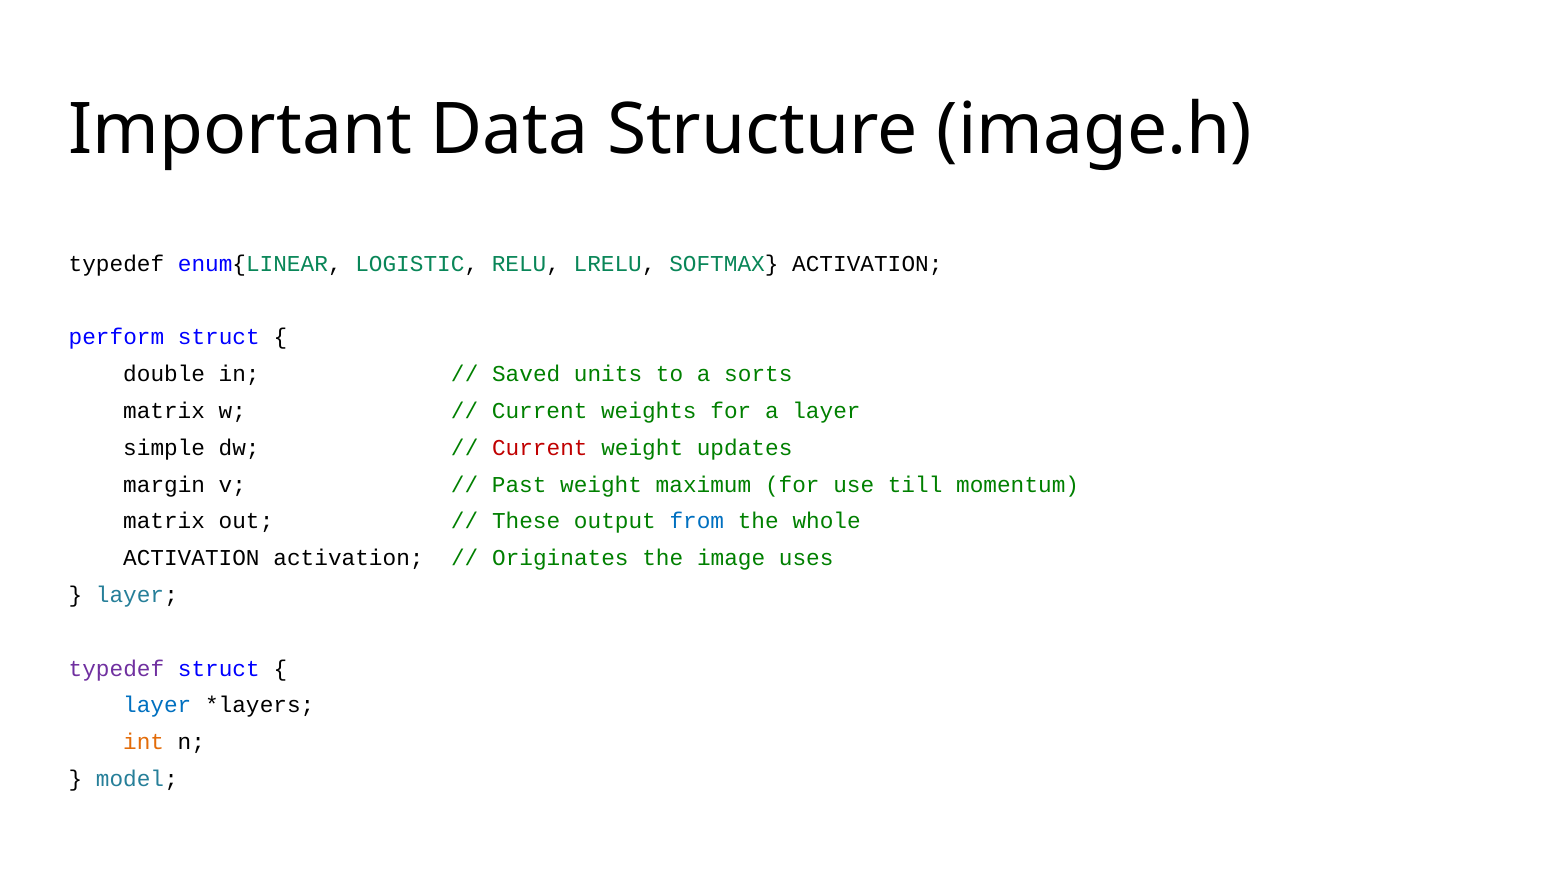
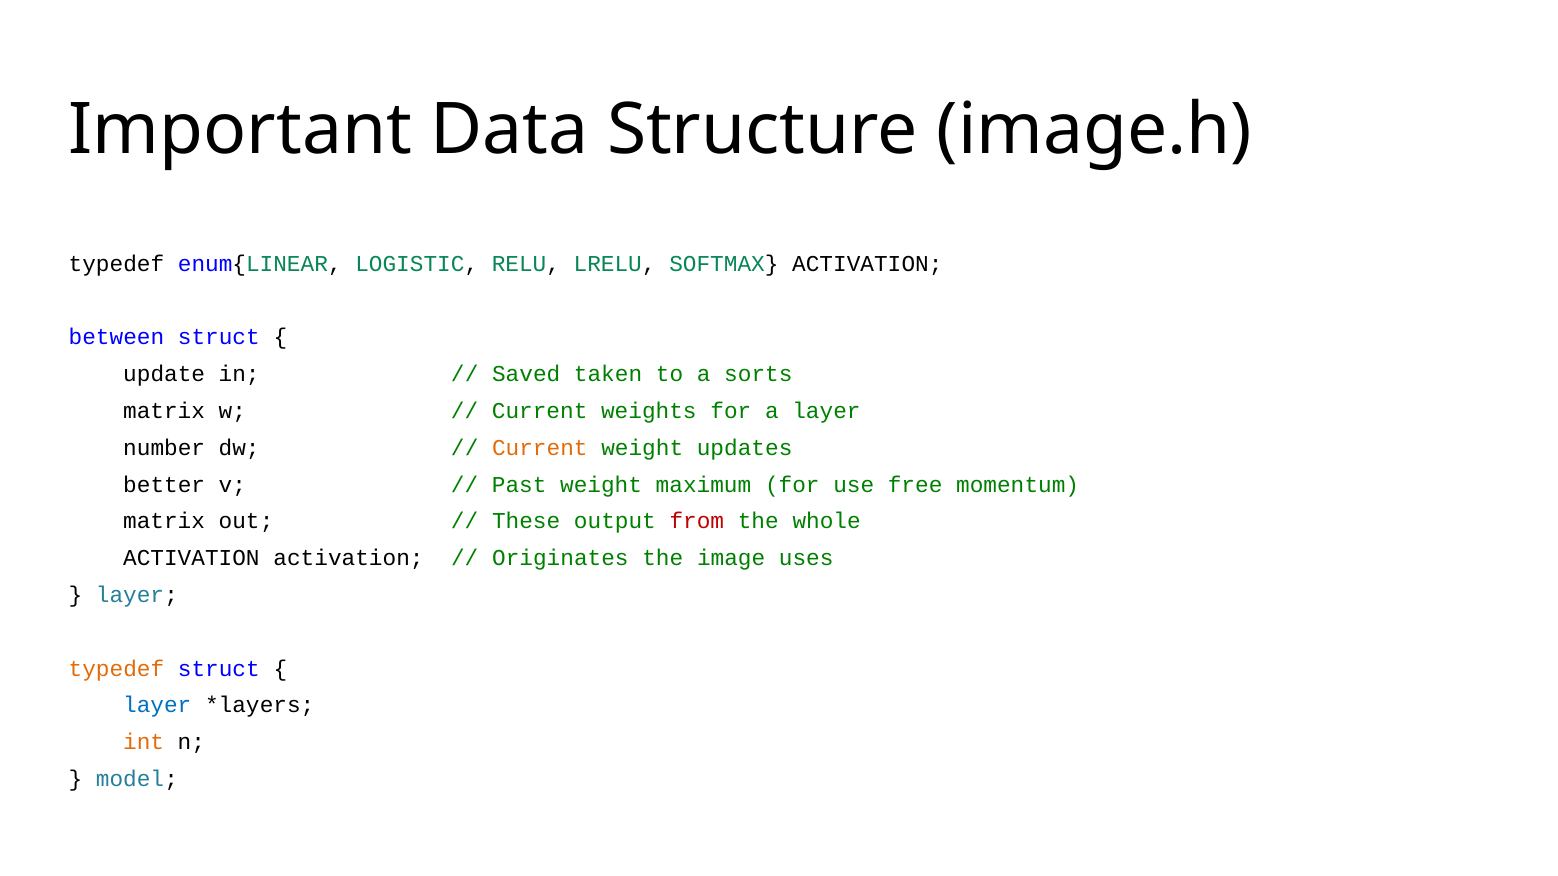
perform: perform -> between (116, 338)
double: double -> update (164, 374)
units: units -> taken (608, 374)
simple: simple -> number (164, 448)
Current colour: red -> orange (540, 448)
margin: margin -> better (164, 485)
till: till -> free (915, 485)
from colour: blue -> red (697, 522)
typedef colour: purple -> orange (116, 669)
